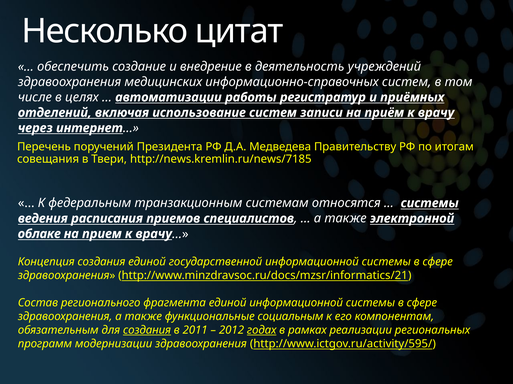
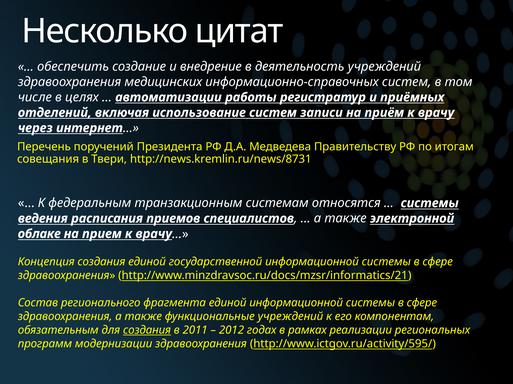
http://news.kremlin.ru/news/7185: http://news.kremlin.ru/news/7185 -> http://news.kremlin.ru/news/8731 (221, 159)
функциональные социальным: социальным -> учреждений (290, 317)
годах underline: present -> none (262, 331)
